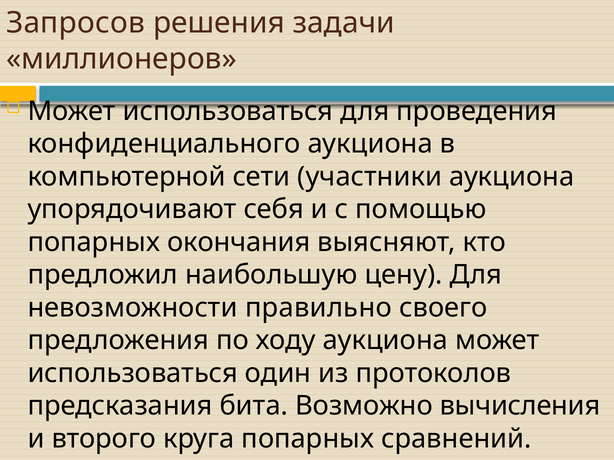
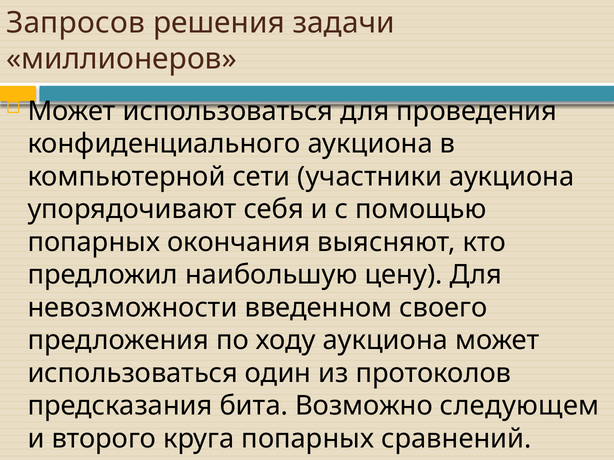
правильно: правильно -> введенном (319, 308)
вычисления: вычисления -> следующем (520, 406)
